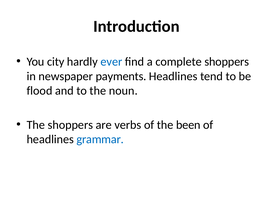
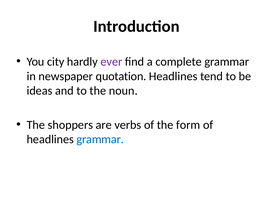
ever colour: blue -> purple (111, 62)
complete shoppers: shoppers -> grammar (227, 62)
payments: payments -> quotation (121, 76)
flood: flood -> ideas (40, 91)
been: been -> form (188, 125)
